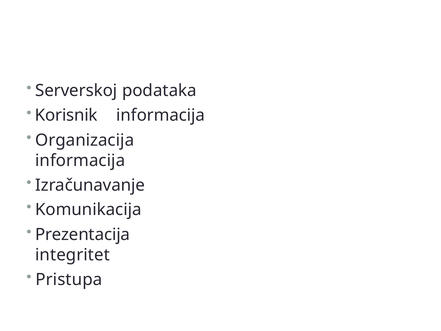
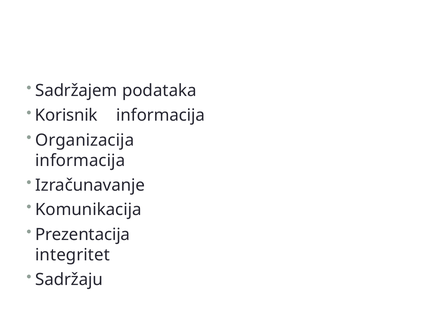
Serverskoj: Serverskoj -> Sadržajem (76, 90)
Pristupa: Pristupa -> Sadržaju (69, 279)
